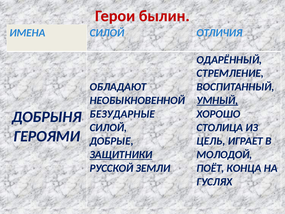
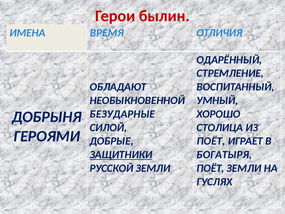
ИМЕНА СИЛОЙ: СИЛОЙ -> ВРЕМЯ (107, 33)
УМНЫЙ underline: present -> none (217, 100)
ЦЕЛЬ: ЦЕЛЬ -> ПОЁТ (211, 141)
МОЛОДОЙ: МОЛОДОЙ -> БОГАТЫРЯ (224, 155)
ПОЁТ КОНЦА: КОНЦА -> ЗЕМЛИ (244, 168)
